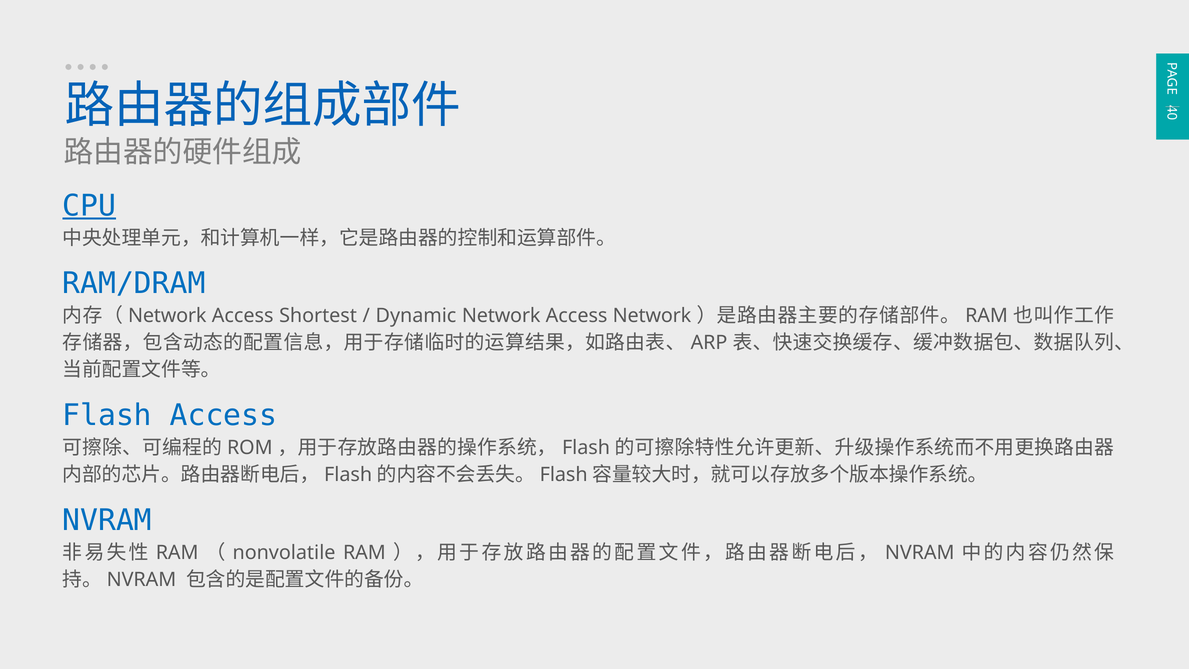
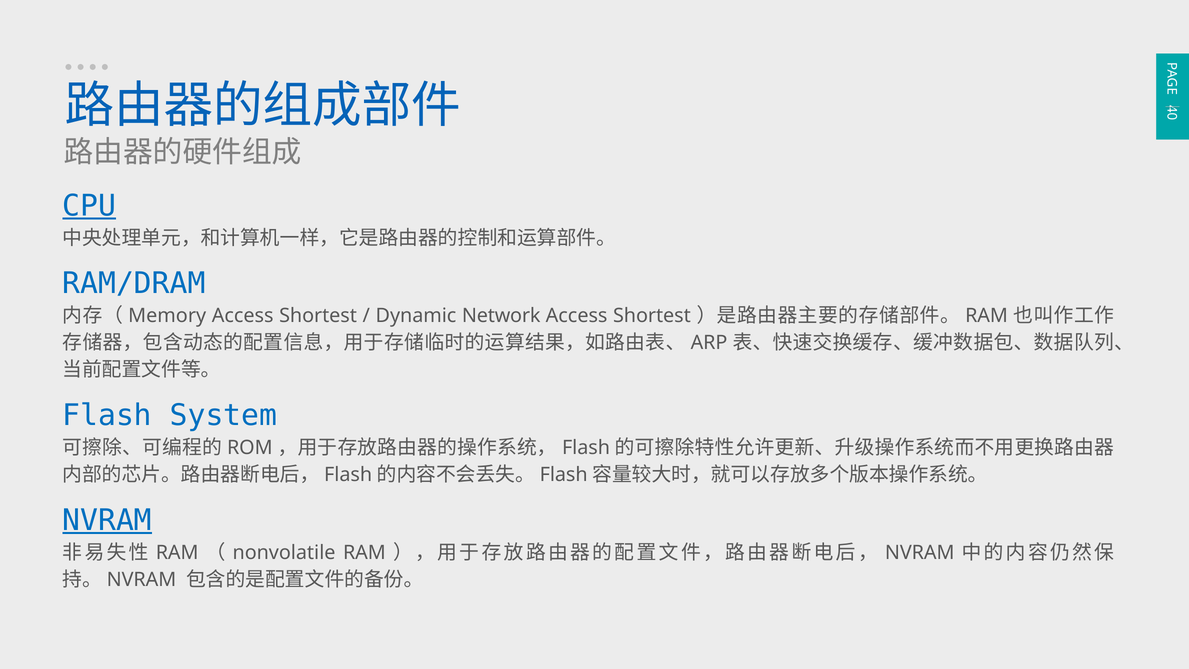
Network: Network -> Memory (167, 316)
Network: Network -> Shortest (652, 316)
Flash Access: Access -> System (223, 415)
NVRAM underline: none -> present (107, 520)
